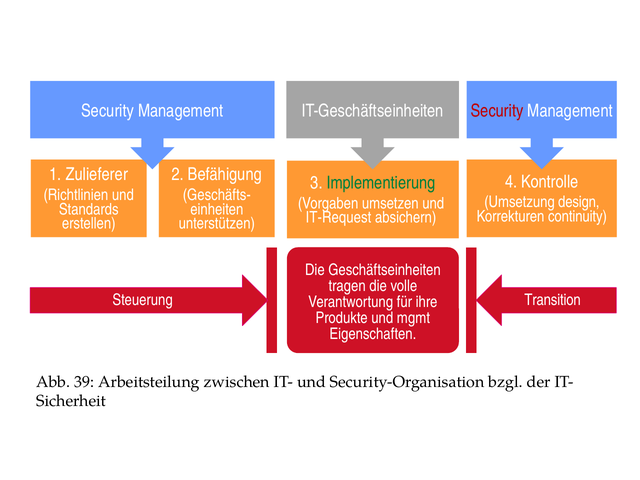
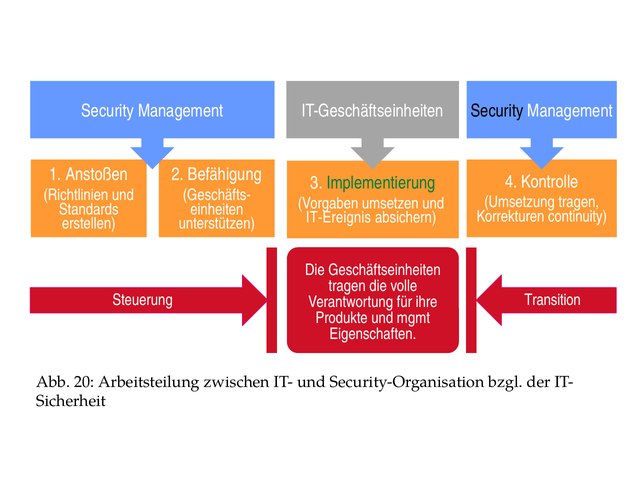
Security colour: red -> black (497, 111)
Zulieferer: Zulieferer -> Anstoßen (97, 175)
Umsetzung design: design -> tragen (579, 202)
IT-Request: IT-Request -> IT-Ereignis (339, 218)
39: 39 -> 20 (84, 382)
